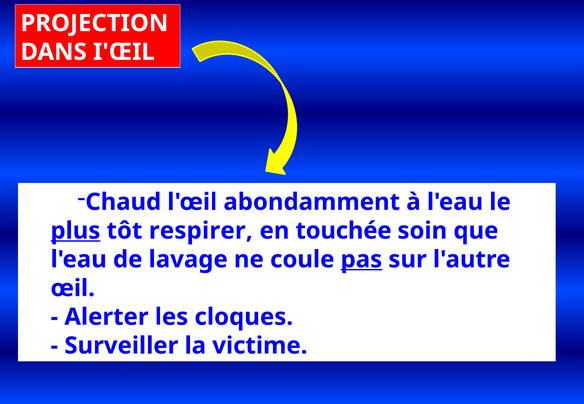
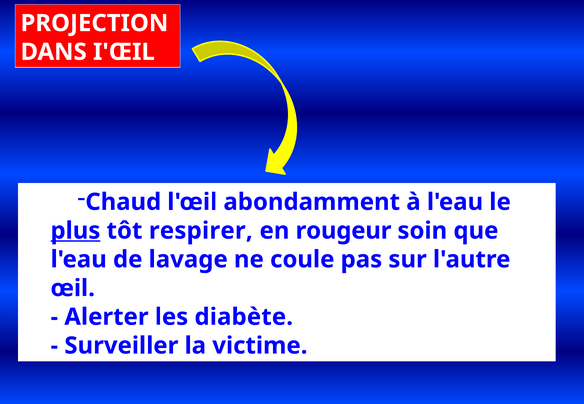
touchée: touchée -> rougeur (344, 231)
pas underline: present -> none (361, 260)
cloques: cloques -> diabète (244, 317)
